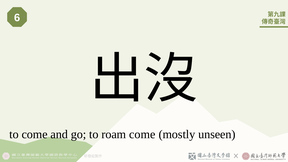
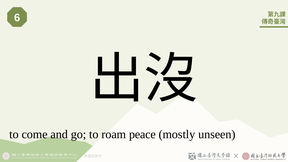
roam come: come -> peace (142, 134)
